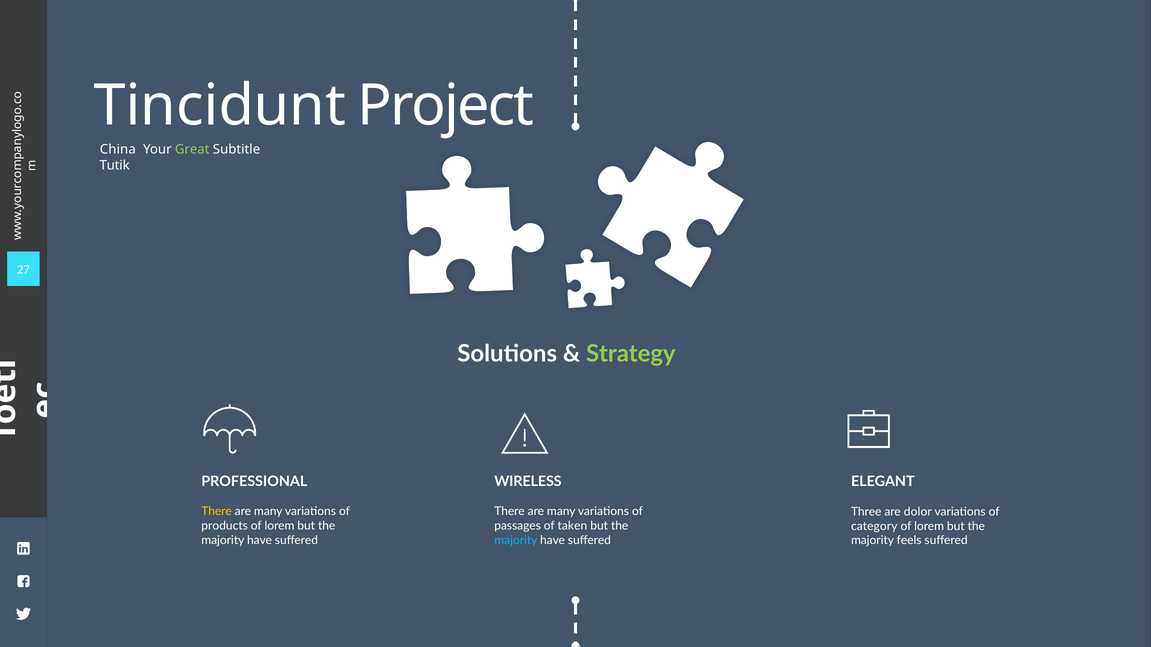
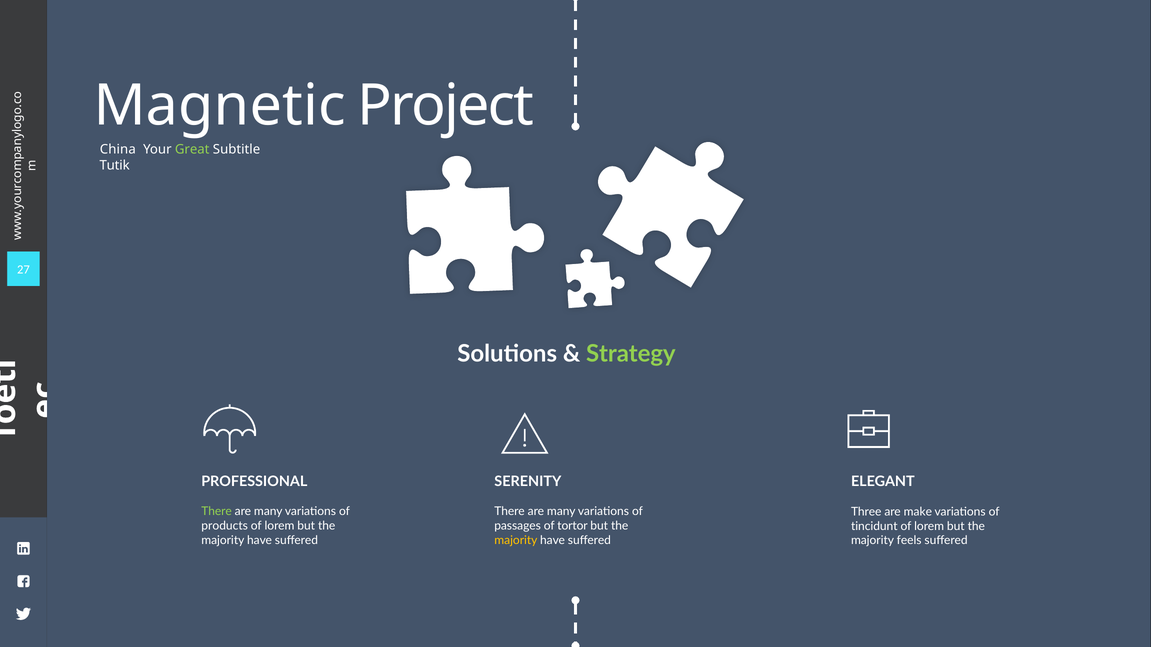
Tincidunt: Tincidunt -> Magnetic (220, 106)
WIRELESS: WIRELESS -> SERENITY (528, 482)
There colour: yellow -> light green (217, 512)
dolor: dolor -> make (918, 512)
taken: taken -> tortor (573, 526)
category: category -> tincidunt (874, 526)
majority colour: light blue -> yellow (516, 541)
